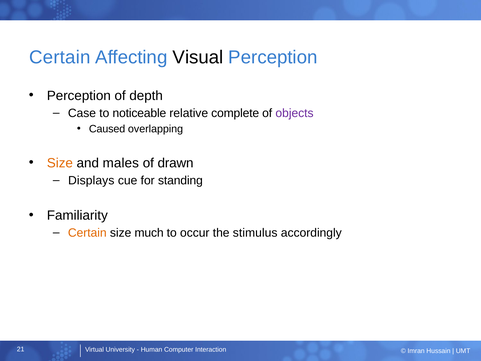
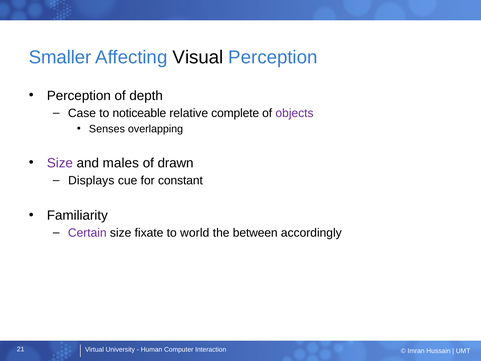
Certain: Certain -> Smaller (60, 57)
Caused: Caused -> Senses (107, 129)
Size colour: orange -> purple (60, 163)
standing: standing -> constant (180, 180)
Certain colour: orange -> purple (87, 233)
much: much -> fixate (149, 233)
occur: occur -> world (195, 233)
stimulus: stimulus -> between (255, 233)
